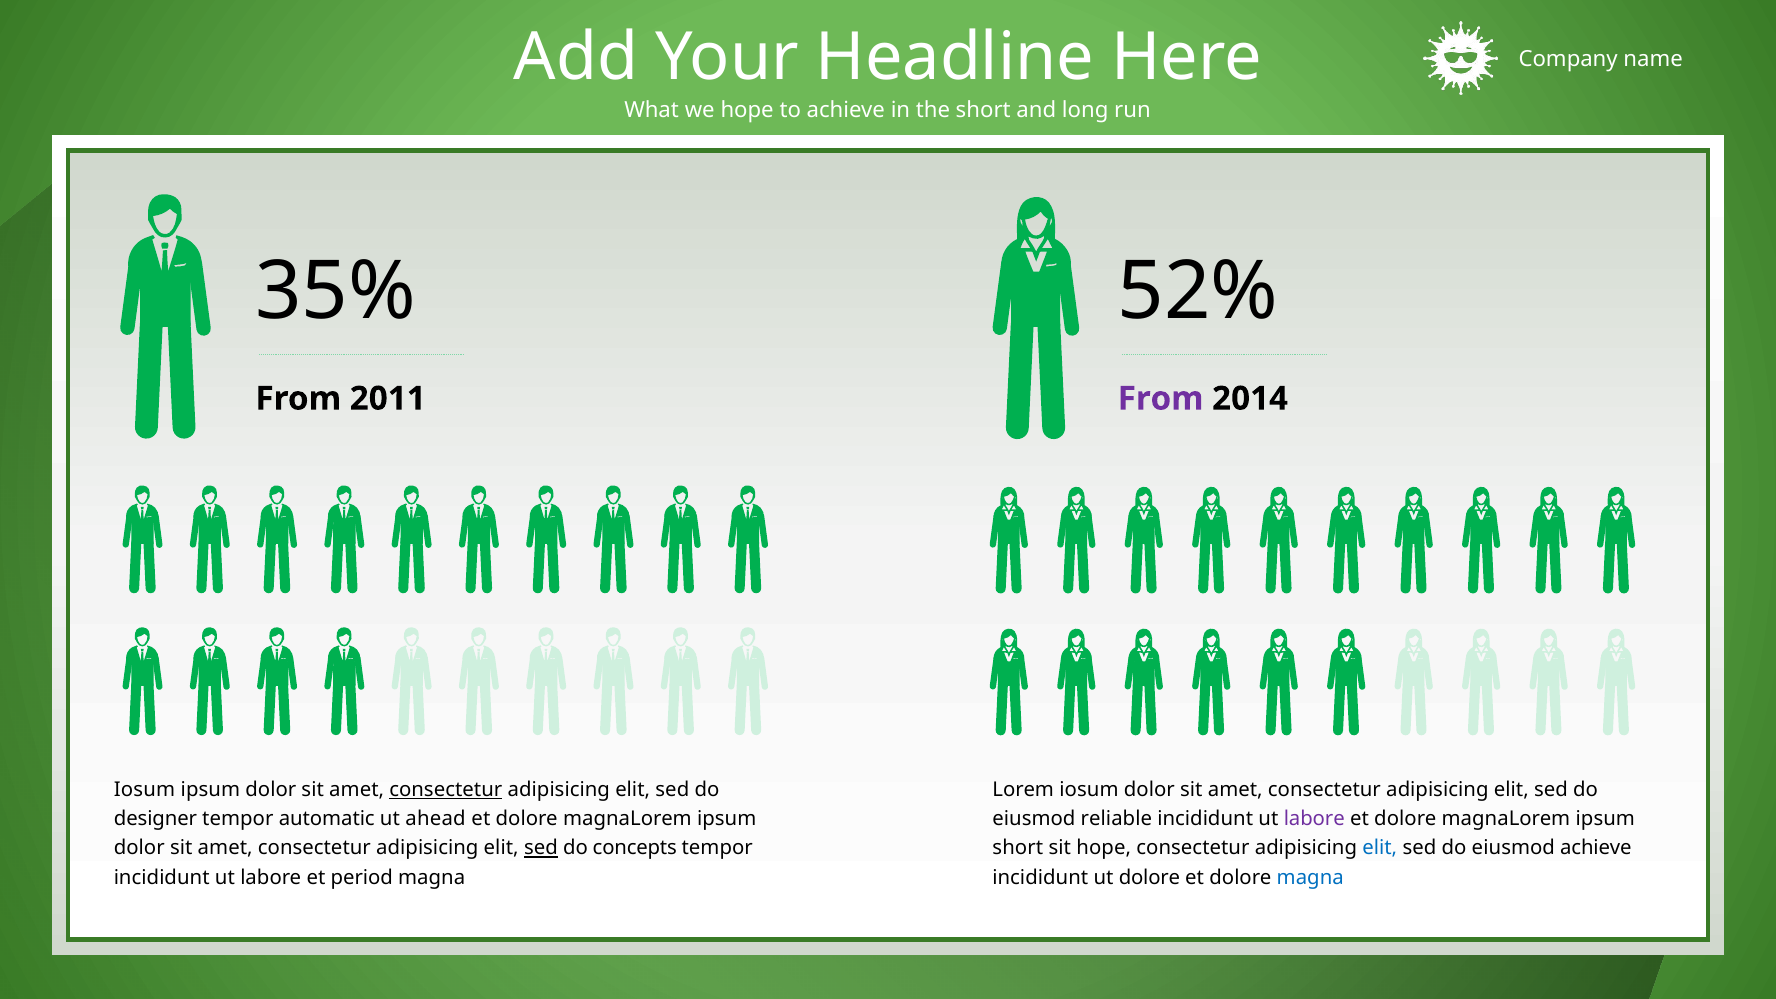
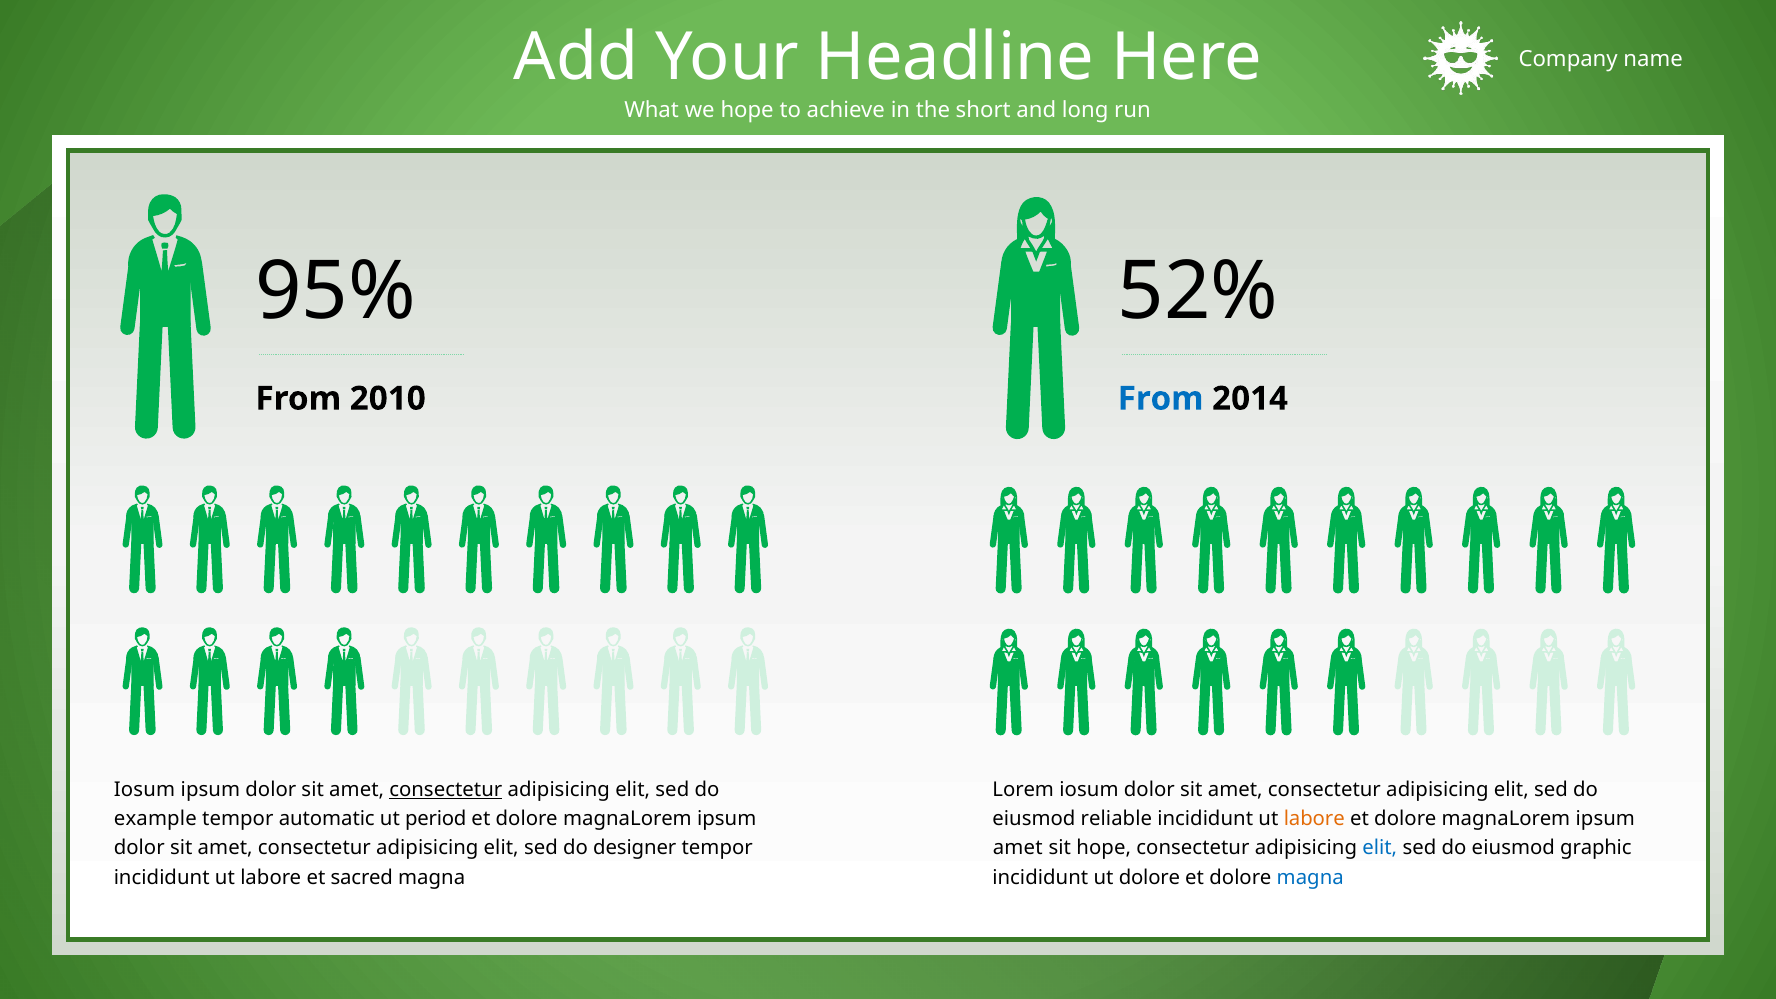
35%: 35% -> 95% (336, 291)
2011: 2011 -> 2010 (388, 399)
From colour: purple -> blue (1161, 399)
designer: designer -> example (155, 819)
ahead: ahead -> period (436, 819)
labore colour: purple -> orange (1314, 819)
sed underline: present -> none (541, 848)
concepts: concepts -> designer (635, 848)
short: short -> amet (1018, 848)
eiusmod achieve: achieve -> graphic (1596, 848)
period: period -> sacred (362, 878)
